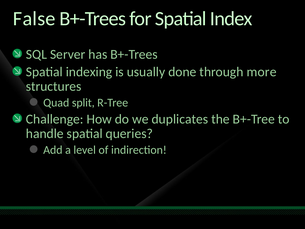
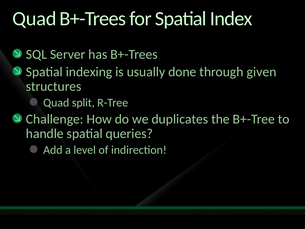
False: False -> Quad (34, 19)
more: more -> given (262, 72)
